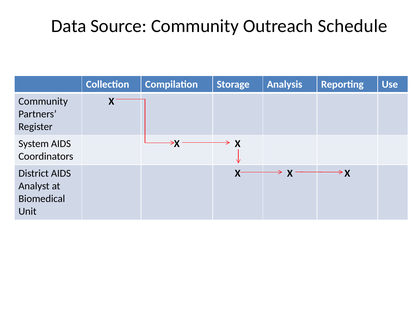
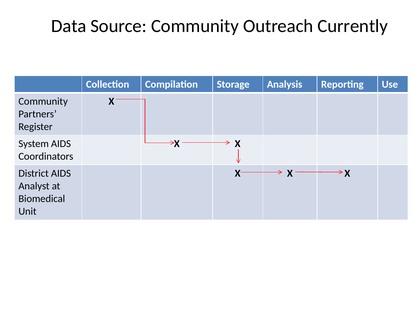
Schedule: Schedule -> Currently (353, 26)
